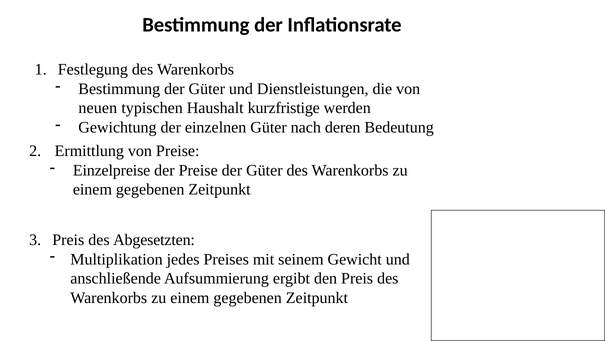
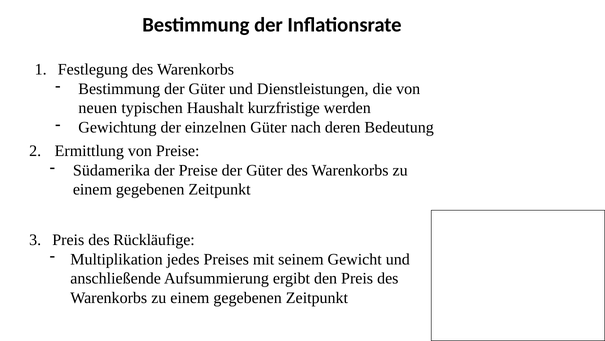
Einzelpreise: Einzelpreise -> Südamerika (111, 170)
Abgesetzten: Abgesetzten -> Rückläufige (154, 240)
